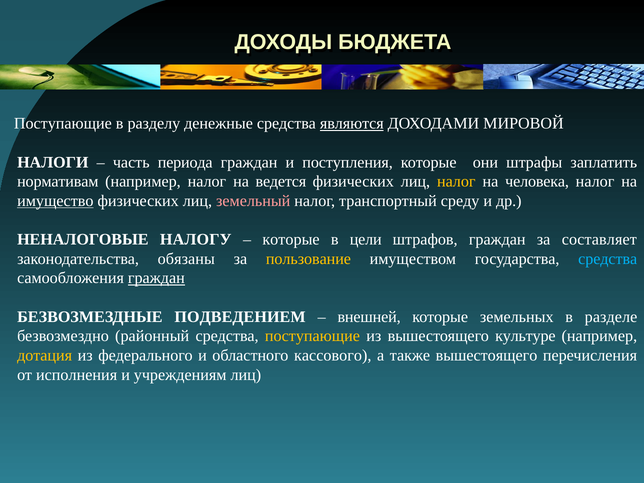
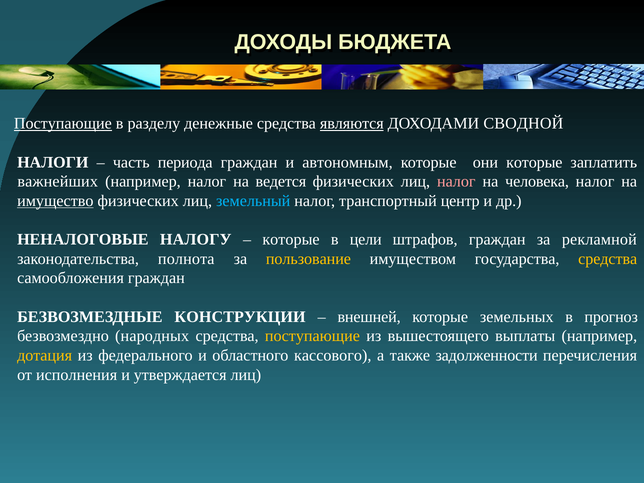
Поступающие underline: none -> present (63, 124)
МИРОВОЙ: МИРОВОЙ -> СВОДНОЙ (523, 124)
поступления: поступления -> автономным (348, 162)
они штрафы: штрафы -> которые (534, 162)
нормативам: нормативам -> важнейших (58, 182)
налог colour: yellow -> pink (456, 182)
земельный colour: pink -> light blue (253, 201)
среду: среду -> центр (460, 201)
составляет: составляет -> рекламной (599, 239)
обязаны: обязаны -> полнота (186, 259)
средства colour: light blue -> yellow (608, 259)
граждан underline: present -> none (156, 278)
ПОДВЕДЕНИЕМ: ПОДВЕДЕНИЕМ -> КОНСТРУКЦИИ (240, 317)
разделе: разделе -> прогноз (611, 317)
районный: районный -> народных (152, 336)
культуре: культуре -> выплаты (525, 336)
также вышестоящего: вышестоящего -> задолженности (487, 355)
учреждениям: учреждениям -> утверждается (180, 375)
